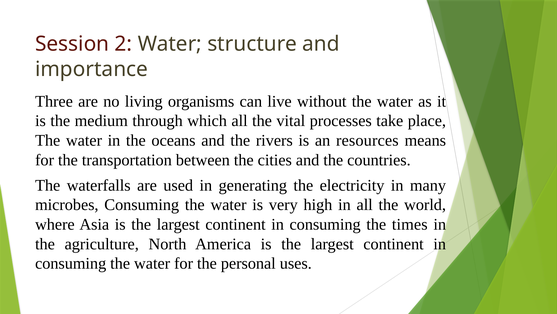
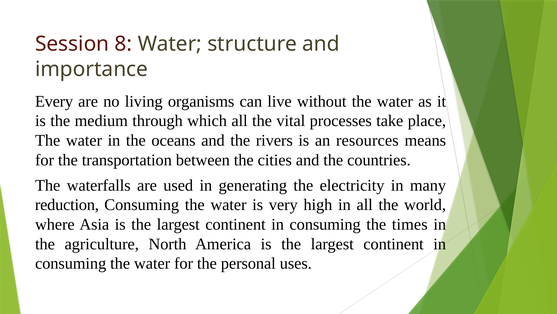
2: 2 -> 8 (123, 44)
Three: Three -> Every (54, 101)
microbes: microbes -> reduction (67, 204)
